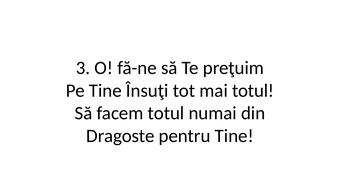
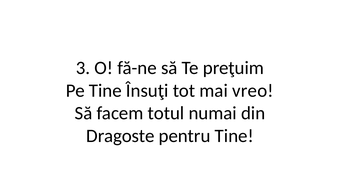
mai totul: totul -> vreo (253, 91)
